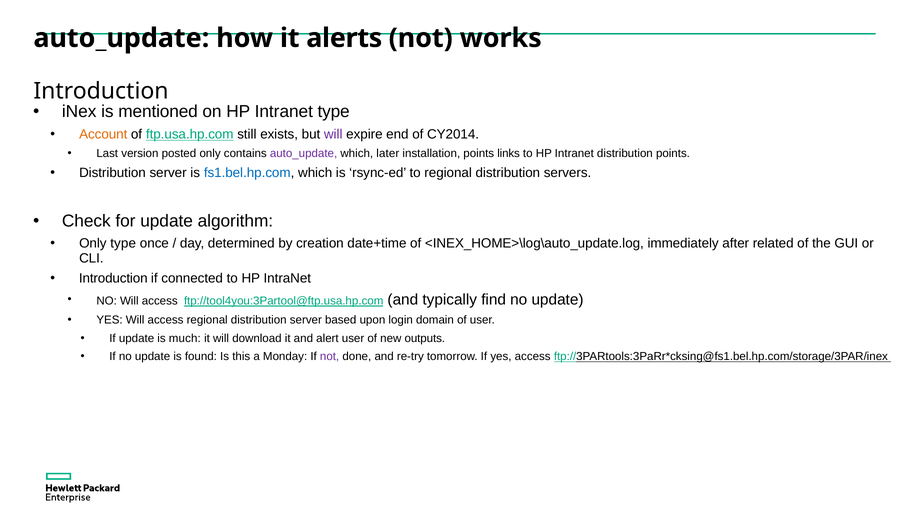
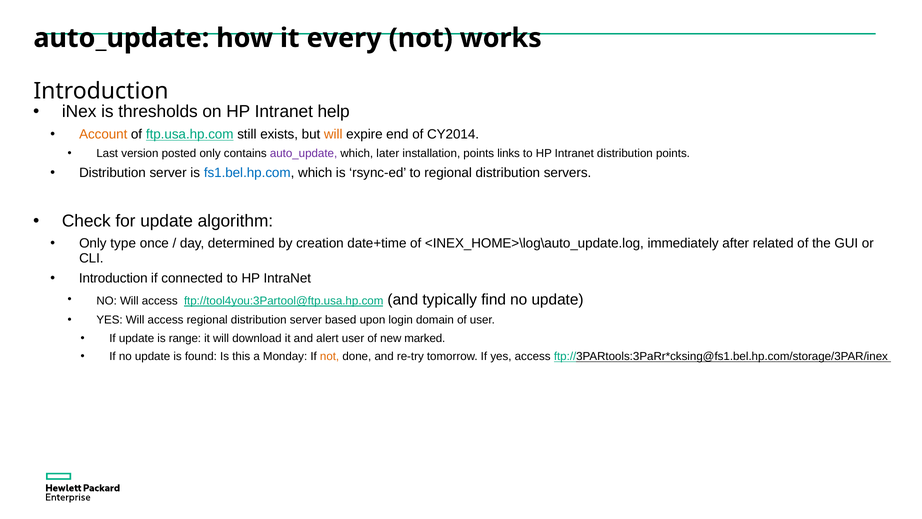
alerts: alerts -> every (344, 38)
mentioned: mentioned -> thresholds (158, 112)
Intranet type: type -> help (334, 112)
will colour: purple -> orange (333, 134)
much: much -> range (185, 338)
outputs: outputs -> marked (425, 338)
not colour: purple -> orange (330, 356)
